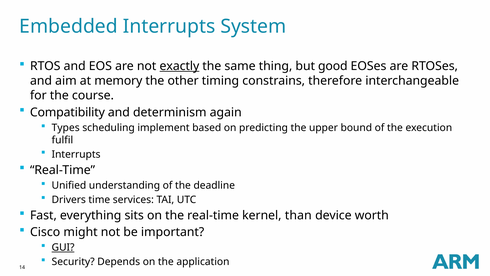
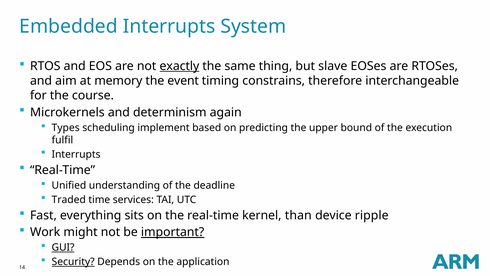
good: good -> slave (333, 66)
other: other -> event (183, 81)
Compatibility: Compatibility -> Microkernels (67, 112)
Drivers: Drivers -> Traded (69, 200)
worth: worth -> ripple (372, 215)
Cisco: Cisco -> Work (45, 232)
important underline: none -> present (173, 232)
Security underline: none -> present (73, 262)
